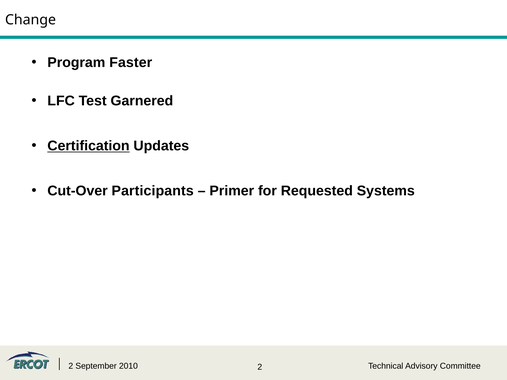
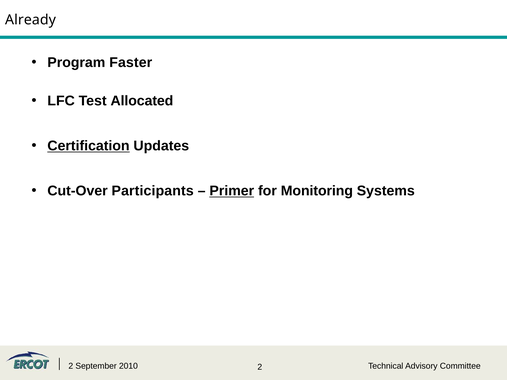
Change: Change -> Already (30, 20)
Garnered: Garnered -> Allocated (142, 101)
Primer underline: none -> present (232, 191)
Requested: Requested -> Monitoring (317, 191)
